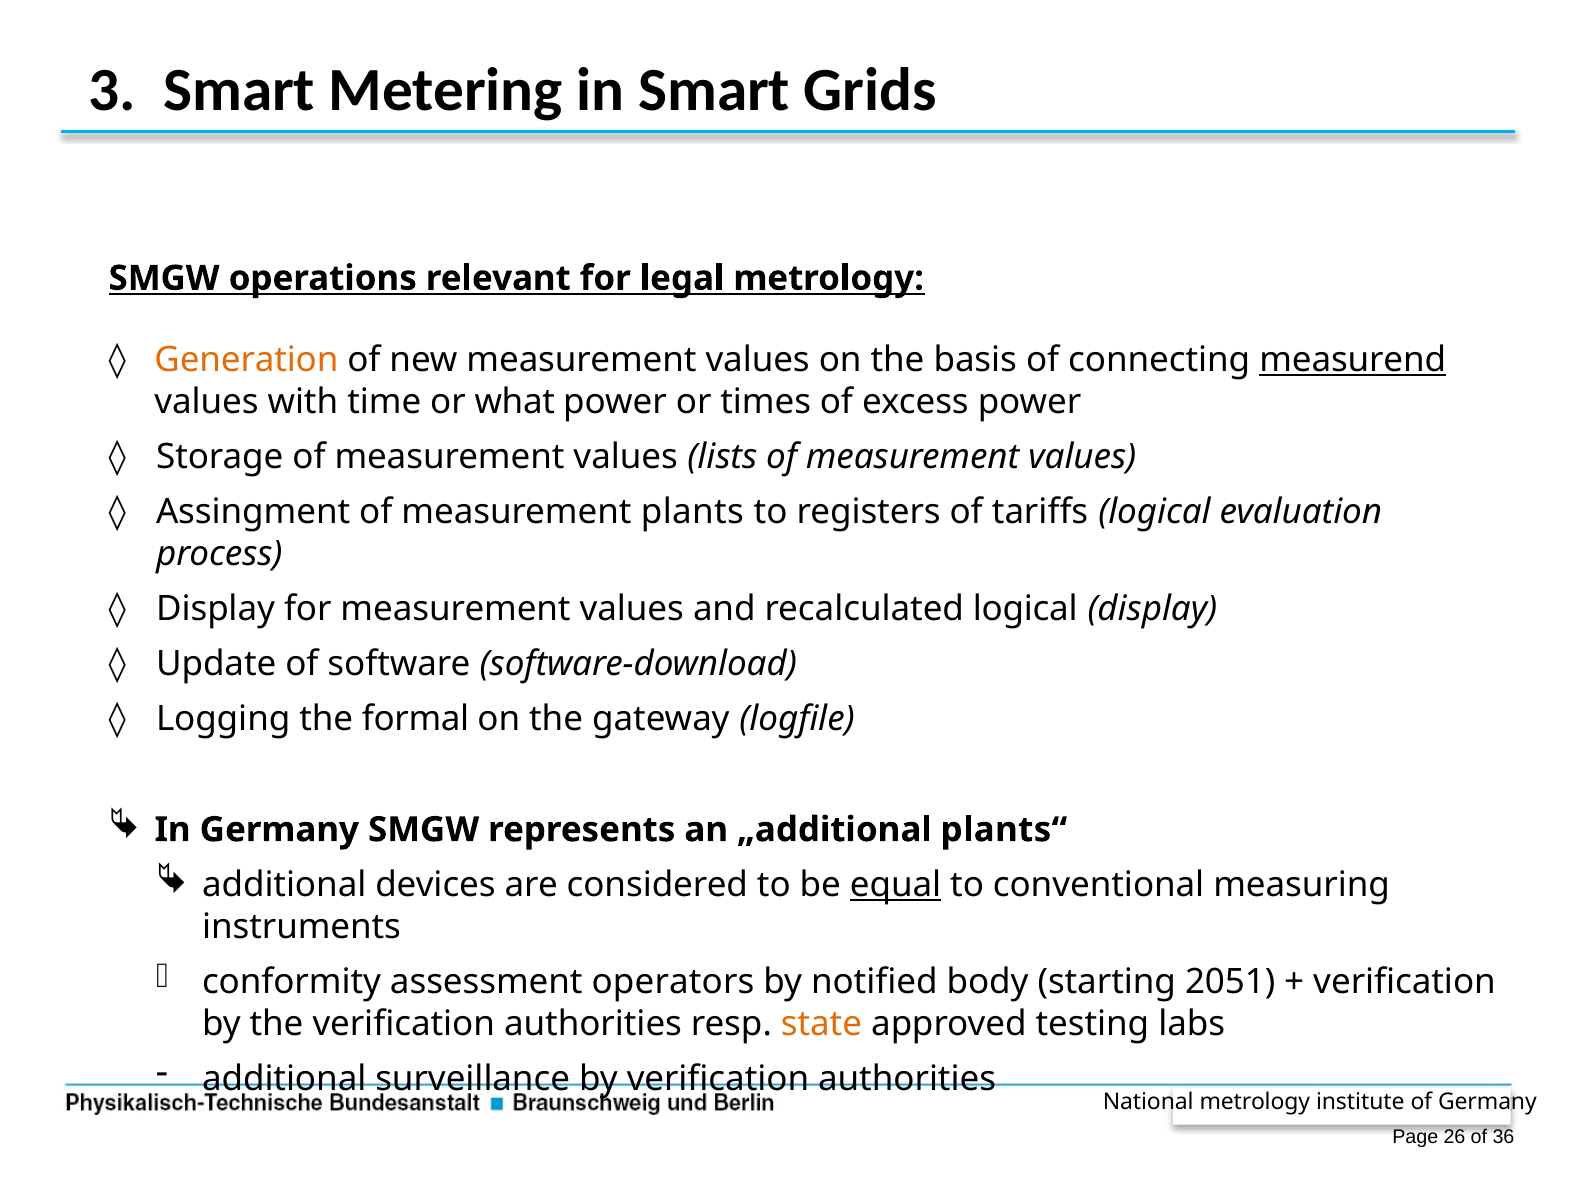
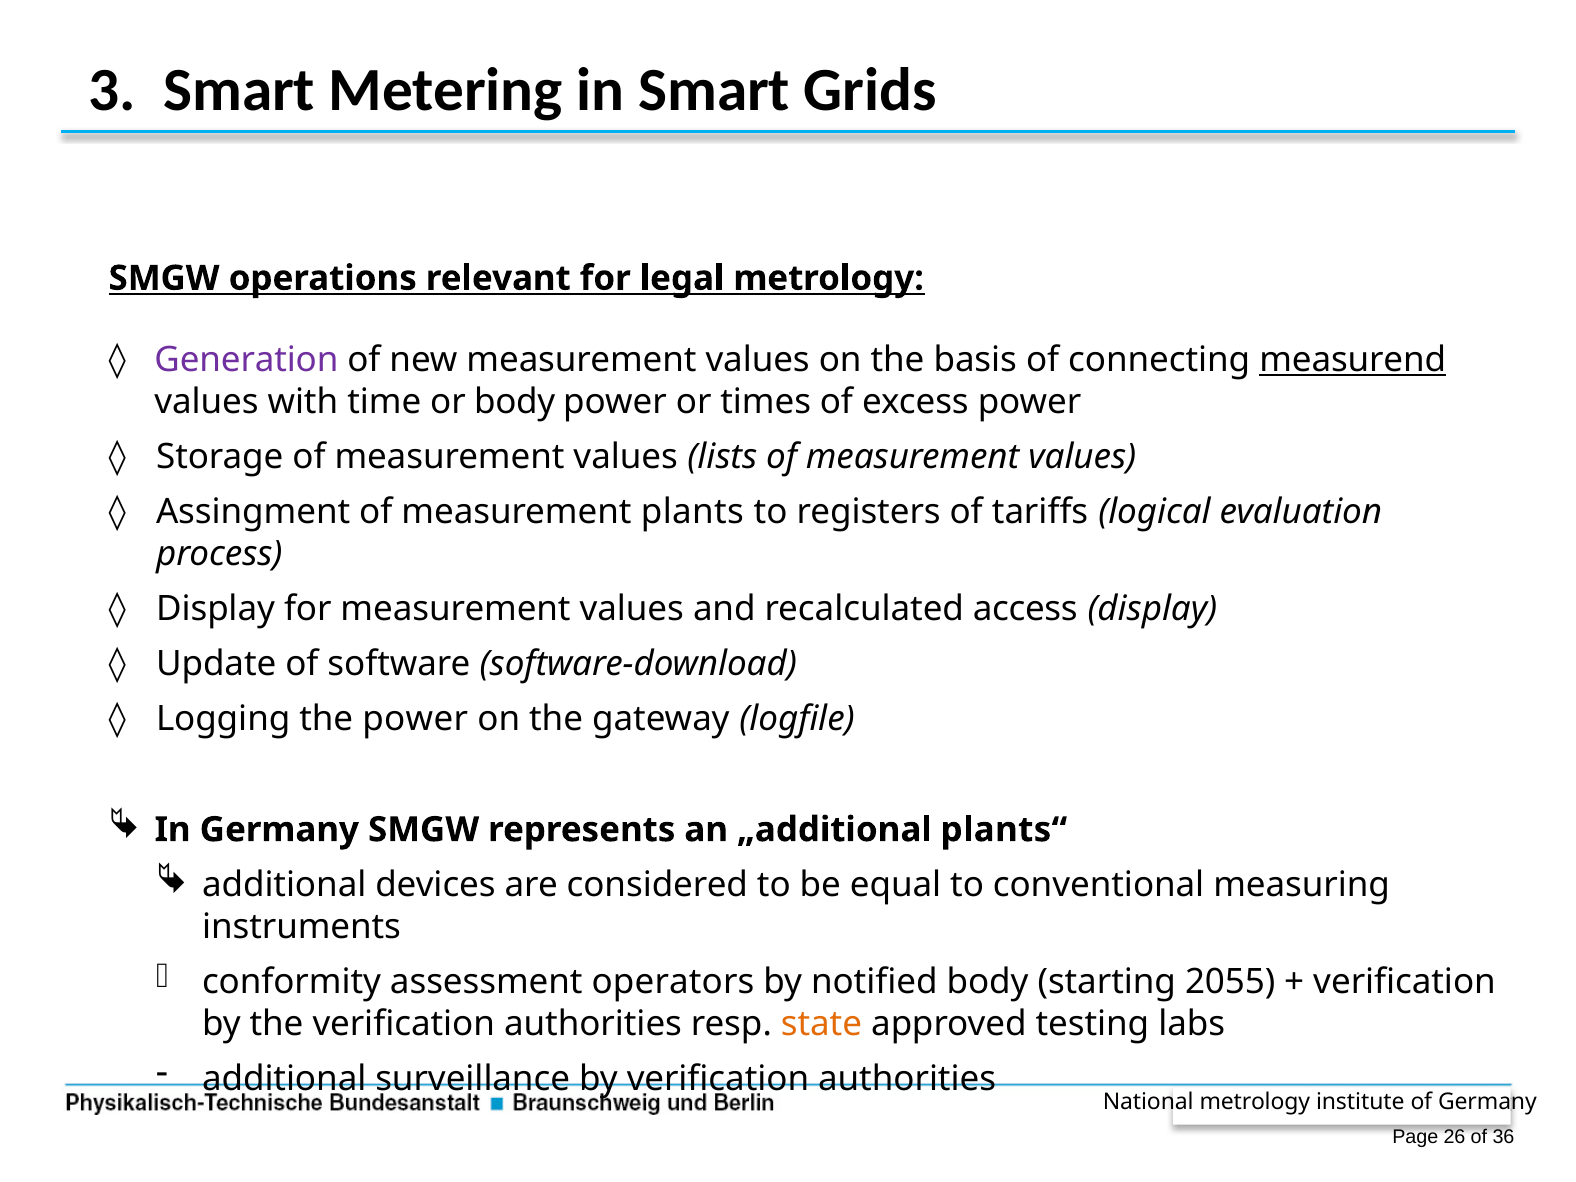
Generation colour: orange -> purple (246, 360)
or what: what -> body (515, 402)
recalculated logical: logical -> access (1025, 609)
the formal: formal -> power (415, 719)
equal underline: present -> none (896, 885)
2051: 2051 -> 2055 (1230, 982)
